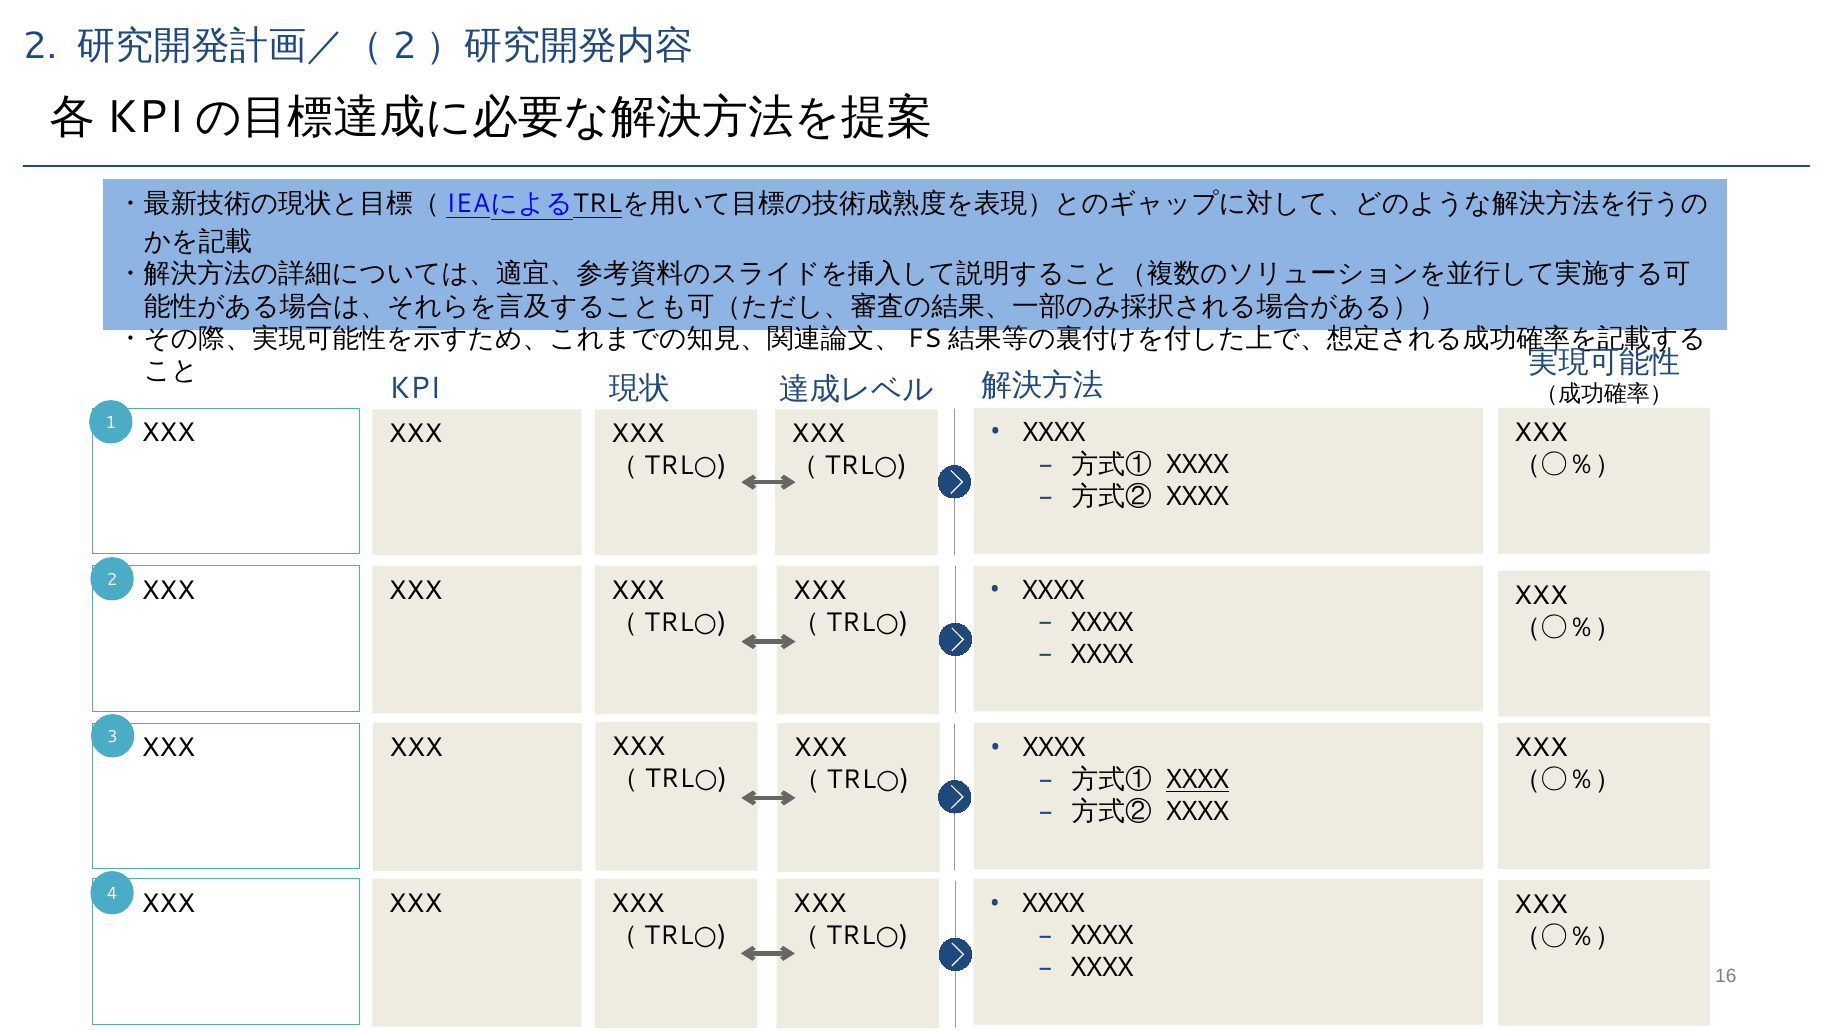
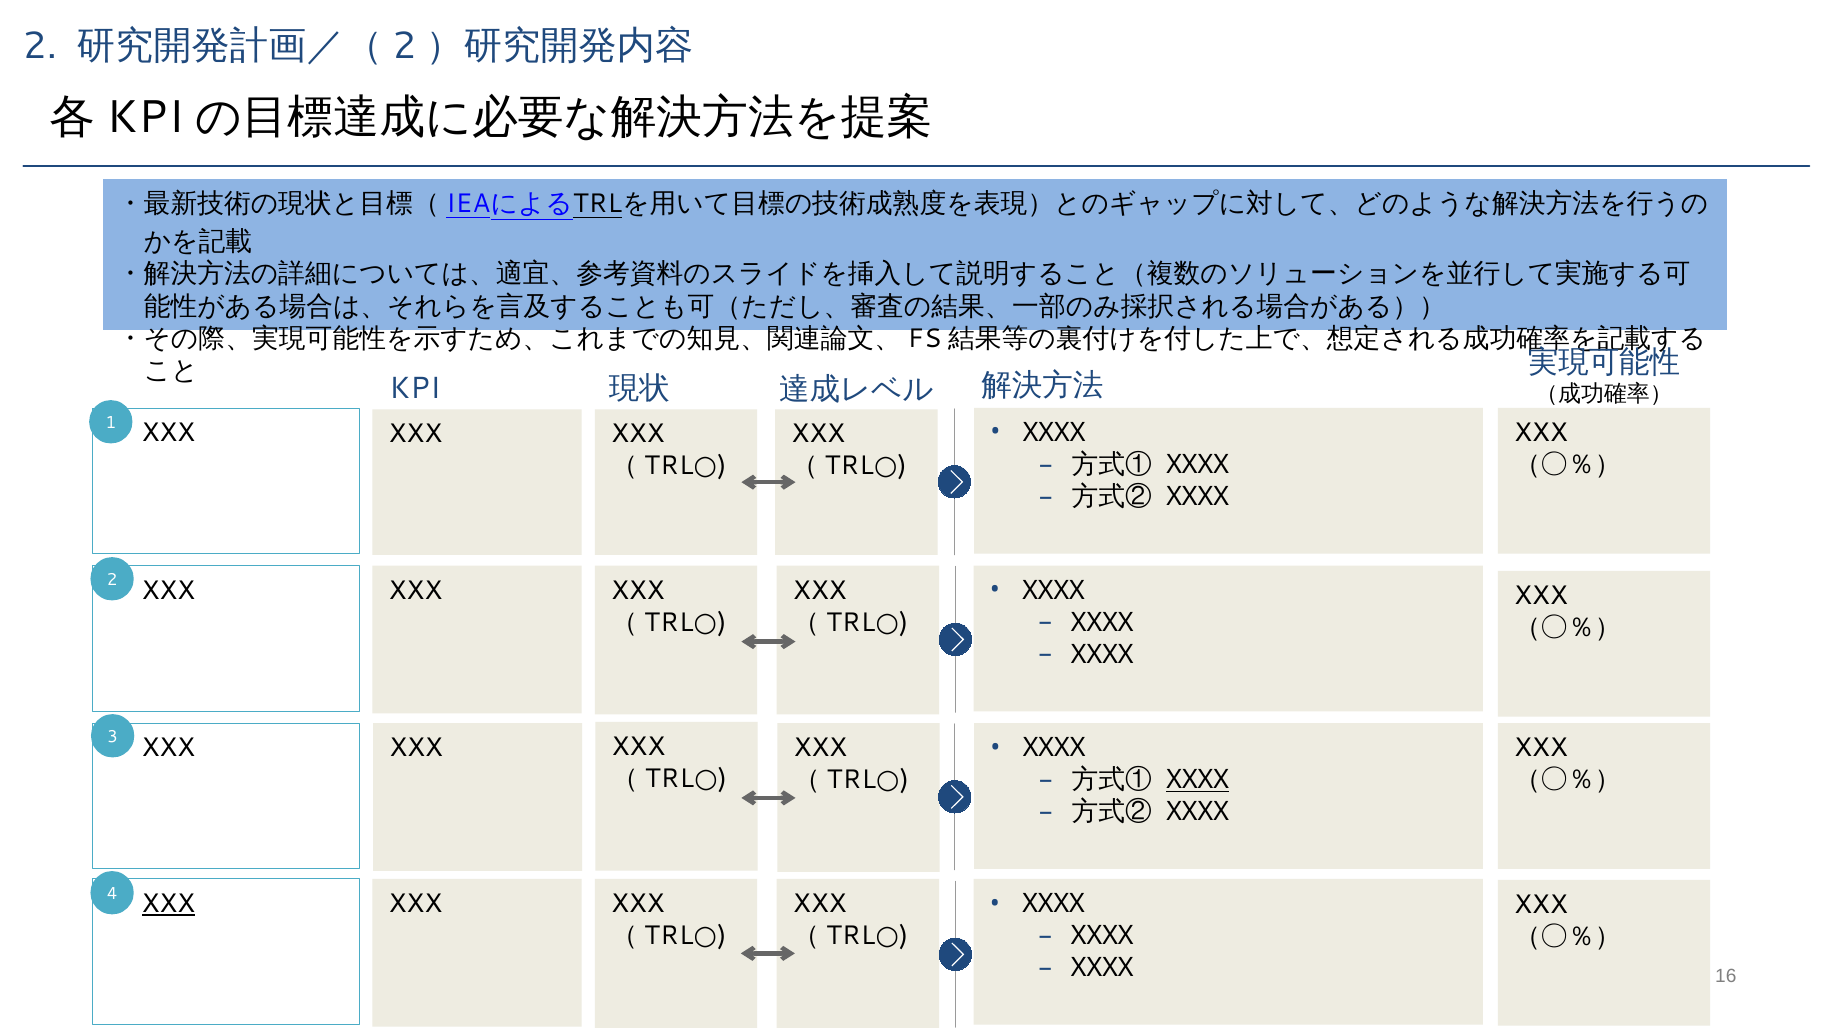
XXX underline: none -> present (168, 904)
